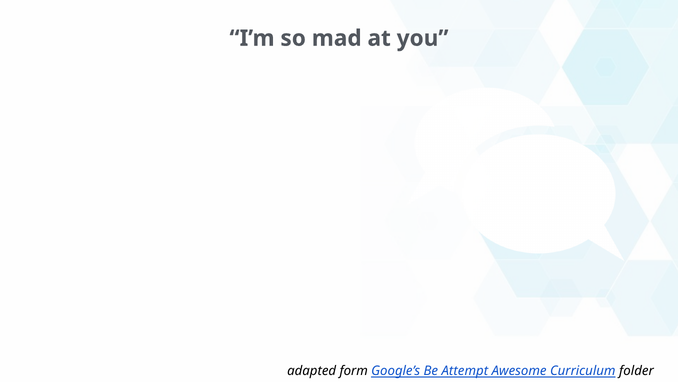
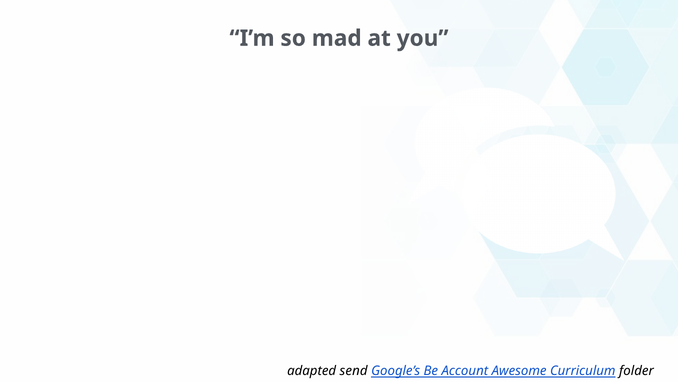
form: form -> send (354, 370)
Attempt: Attempt -> Account (465, 370)
